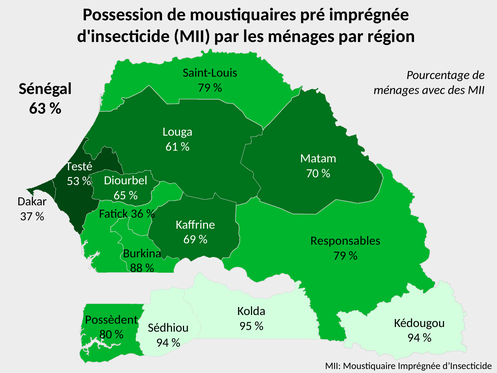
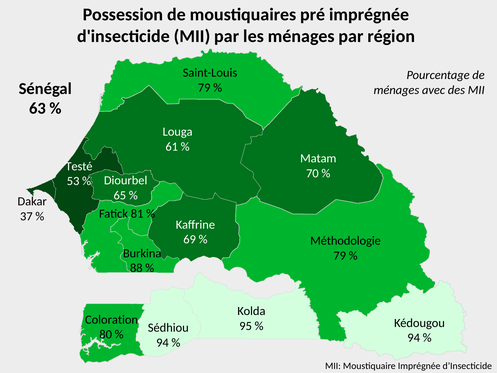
36: 36 -> 81 (137, 214)
Responsables: Responsables -> Méthodologie (346, 241)
Possèdent: Possèdent -> Coloration (112, 319)
